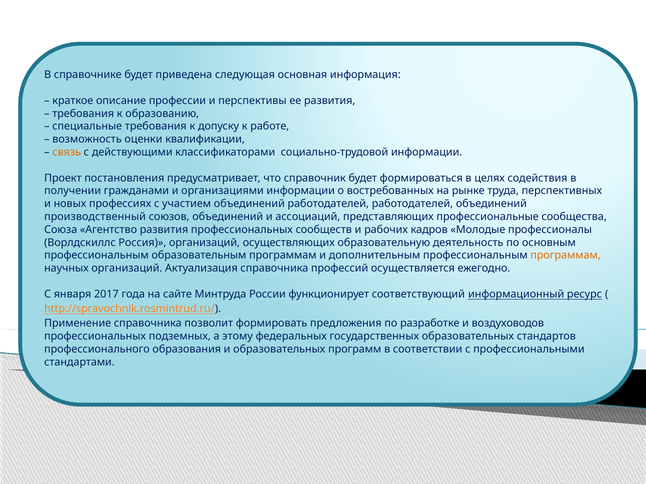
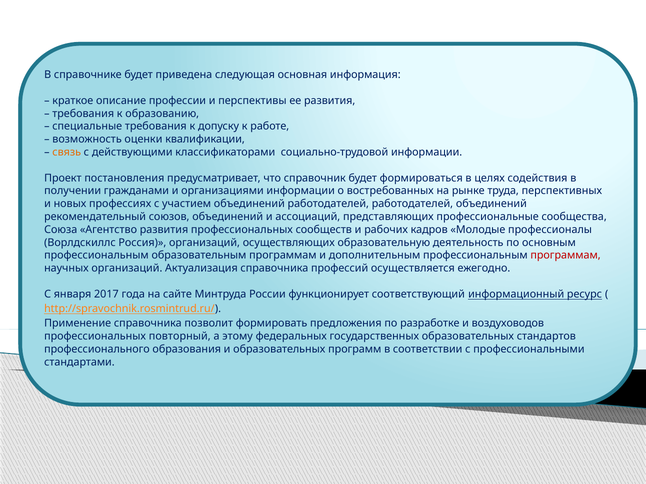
производственный: производственный -> рекомендательный (95, 217)
программам colour: orange -> red (566, 256)
подземных: подземных -> повторный (180, 337)
